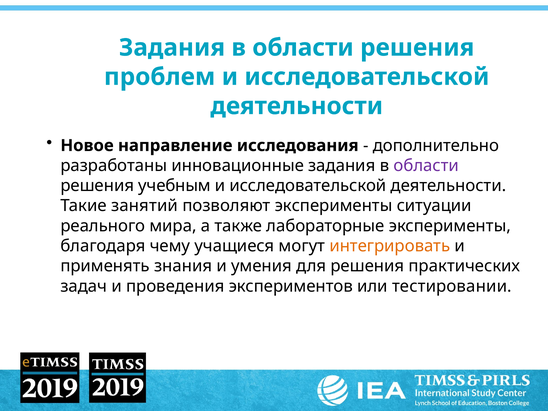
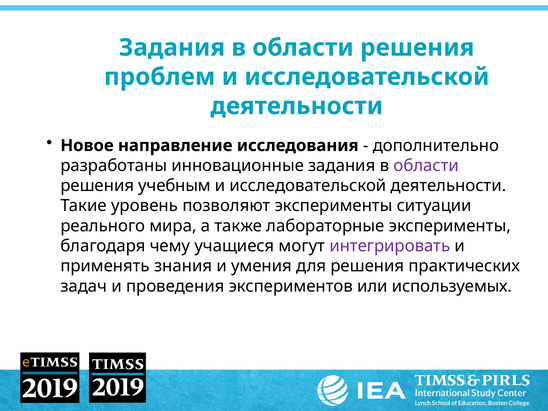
занятий: занятий -> уровень (145, 206)
интегрировать colour: orange -> purple (390, 246)
тестировании: тестировании -> используемых (452, 286)
